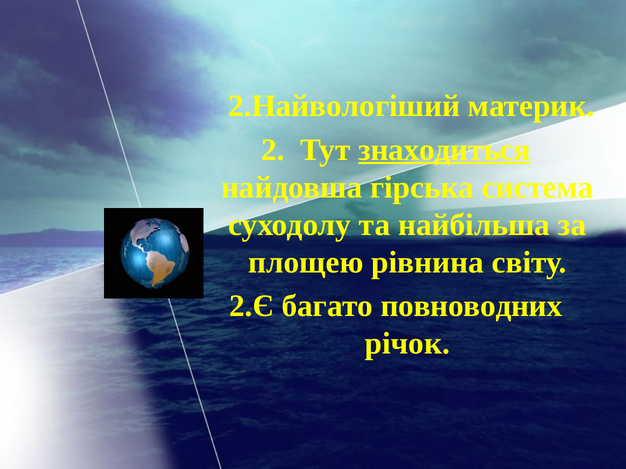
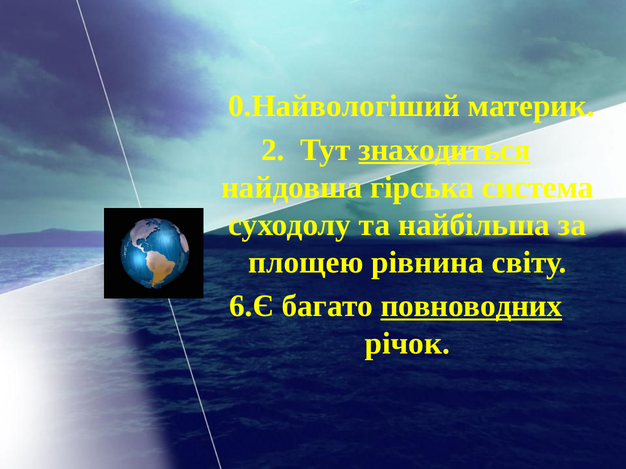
2.Найвологіший: 2.Найвологіший -> 0.Найвологіший (344, 106)
2.Є: 2.Є -> 6.Є (252, 306)
повноводних underline: none -> present (471, 306)
